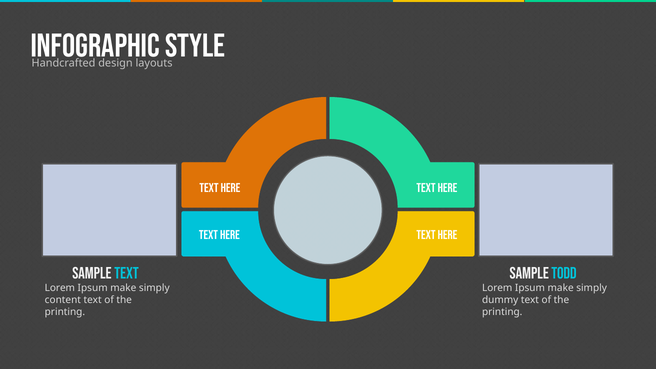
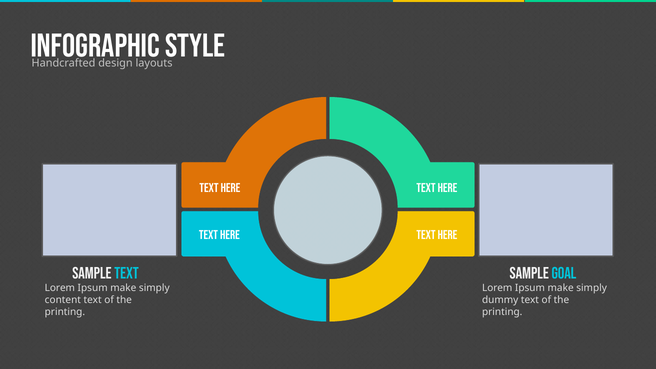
TODD: TODD -> GOAL (564, 273)
